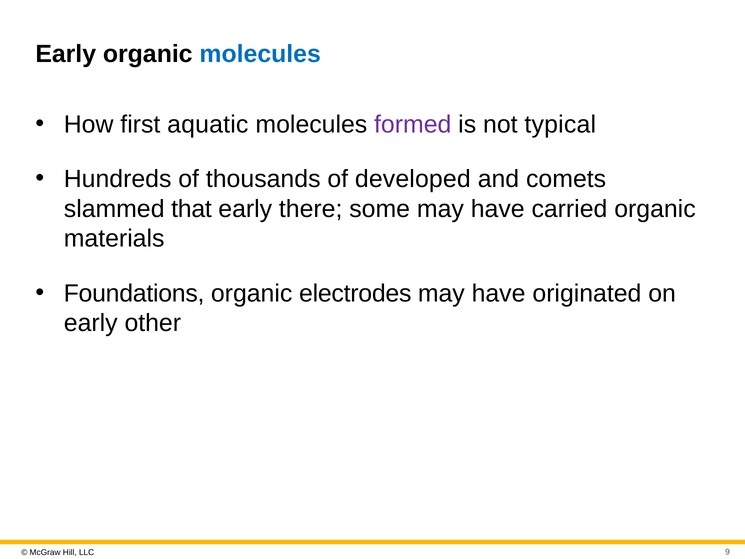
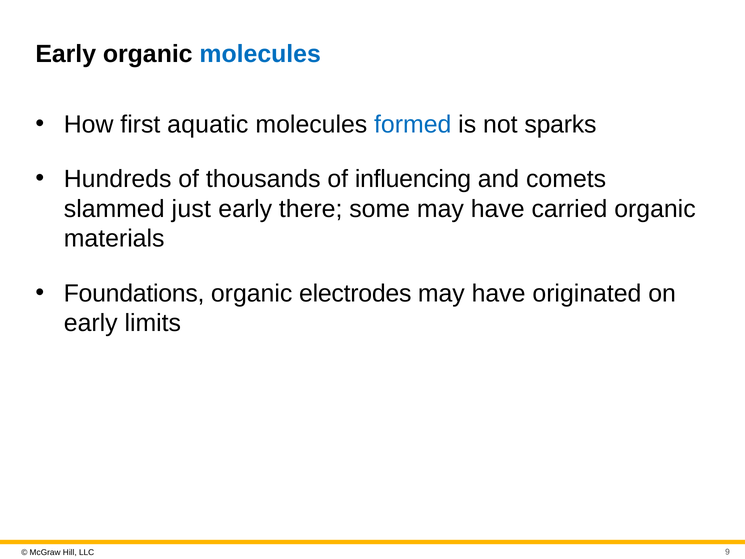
formed colour: purple -> blue (413, 124)
typical: typical -> sparks (560, 124)
developed: developed -> influencing (413, 179)
that: that -> just (191, 209)
other: other -> limits (153, 323)
